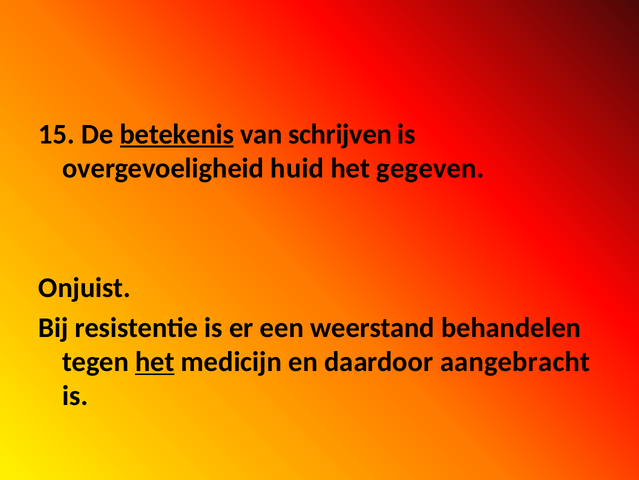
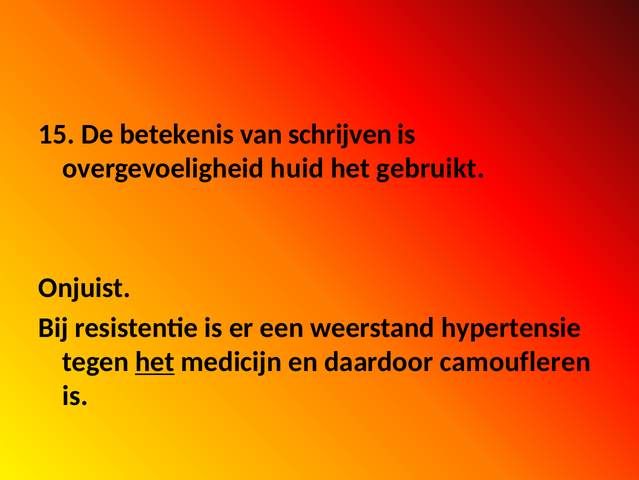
betekenis underline: present -> none (177, 134)
gegeven: gegeven -> gebruikt (431, 168)
behandelen: behandelen -> hypertensie (511, 327)
aangebracht: aangebracht -> camoufleren (515, 361)
